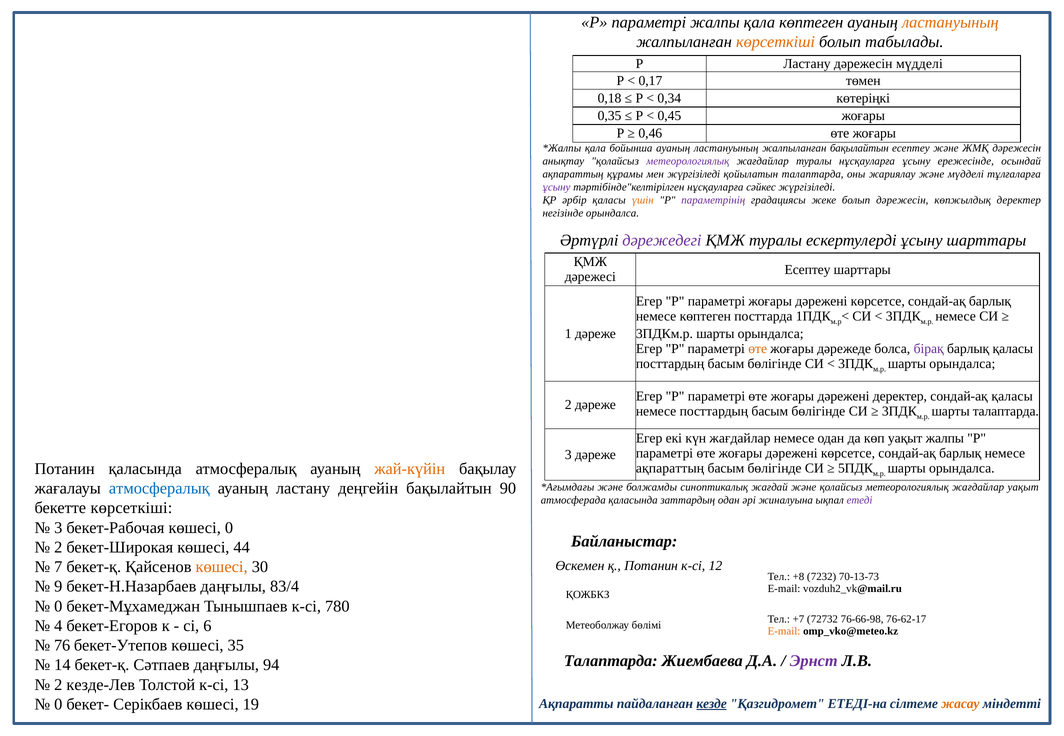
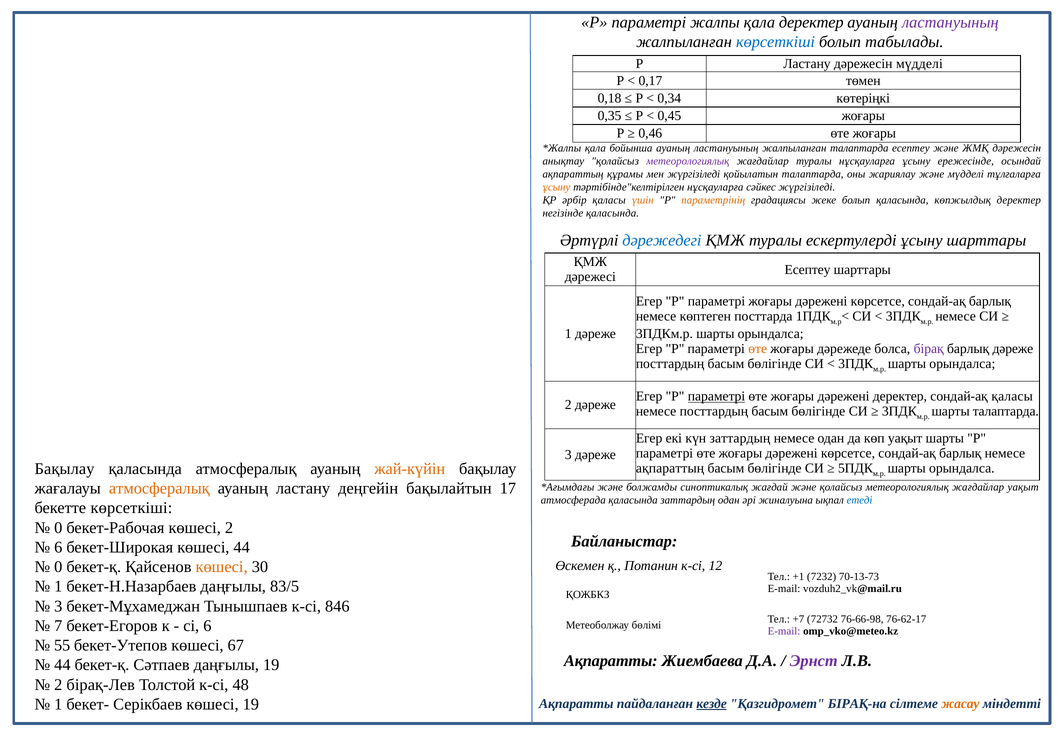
қала көптеген: көптеген -> деректер (811, 22)
ластануының colour: orange -> purple (950, 22)
көрсеткіші colour: orange -> blue (776, 42)
жалпыланған бақылайтын: бақылайтын -> талаптарда (859, 148)
ұсыну colour: purple -> orange (556, 187)
параметрінің colour: purple -> orange (713, 200)
болып дәрежесін: дәрежесін -> қаласында (902, 200)
негізінде орындалса: орындалса -> қаласында (613, 213)
дәрежедегі colour: purple -> blue (662, 241)
барлық қаласы: қаласы -> дәреже (1013, 349)
параметрі underline: none -> present (716, 397)
күн жағдайлар: жағдайлар -> заттардың (740, 439)
уақыт жалпы: жалпы -> шарты (945, 439)
Потанин: Потанин -> Бақылау (65, 469)
атмосфералық colour: blue -> orange (159, 489)
90: 90 -> 17 (508, 489)
етеді colour: purple -> blue (860, 501)
3: 3 -> 0 (58, 528)
көшесі 0: 0 -> 2 (229, 528)
2: 2 -> 6 (58, 548)
7: 7 -> 0 (58, 567)
+8: +8 -> +1 (798, 577)
9: 9 -> 1 (58, 587)
83/4: 83/4 -> 83/5 (285, 587)
0: 0 -> 3 (58, 607)
780: 780 -> 846 (337, 607)
4: 4 -> 7 (58, 626)
E-mail colour: orange -> purple (784, 632)
76: 76 -> 55 (62, 646)
35: 35 -> 67 (236, 646)
Талаптарда: Талаптарда -> Ақпаратты (611, 662)
14: 14 -> 44 (62, 666)
даңғылы 94: 94 -> 19 (271, 666)
кезде-Лев: кезде-Лев -> бірақ-Лев (101, 685)
13: 13 -> 48 (241, 685)
0: 0 -> 1 (58, 705)
ЕТЕДІ-на: ЕТЕДІ-на -> БІРАҚ-на (857, 704)
